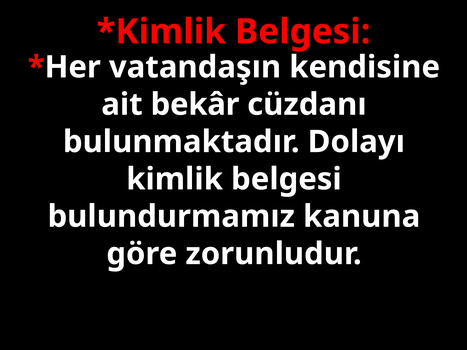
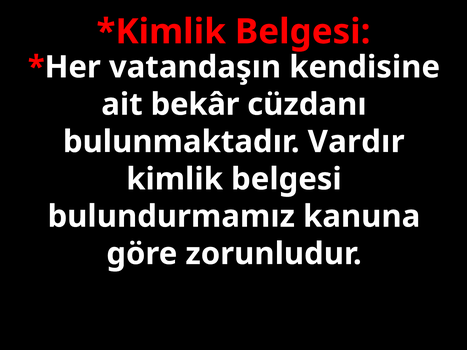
Dolayı: Dolayı -> Vardır (356, 142)
